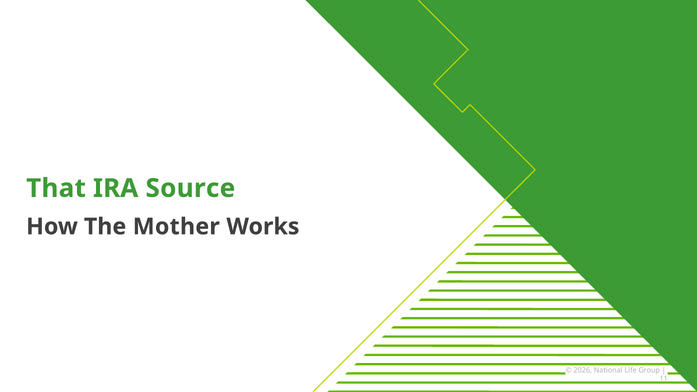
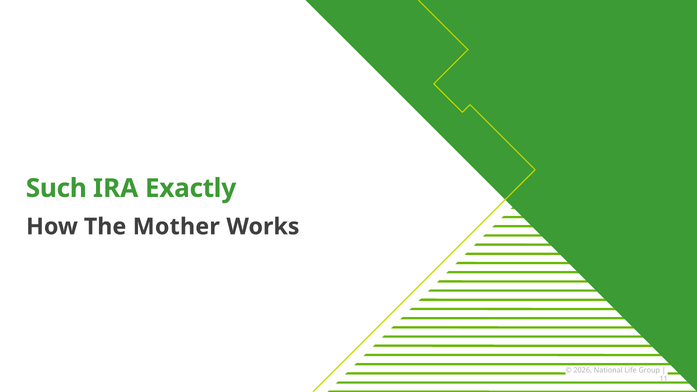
That: That -> Such (56, 188)
Source: Source -> Exactly (191, 188)
